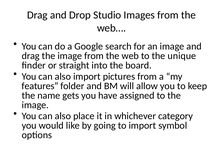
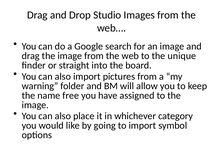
features: features -> warning (40, 86)
gets: gets -> free (71, 96)
